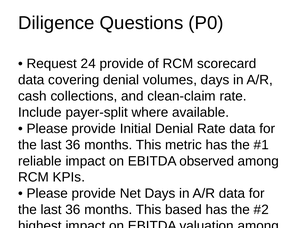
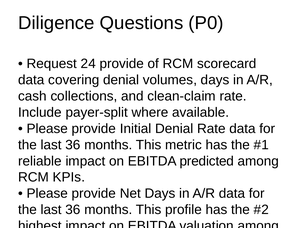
observed: observed -> predicted (207, 161)
based: based -> profile (184, 210)
